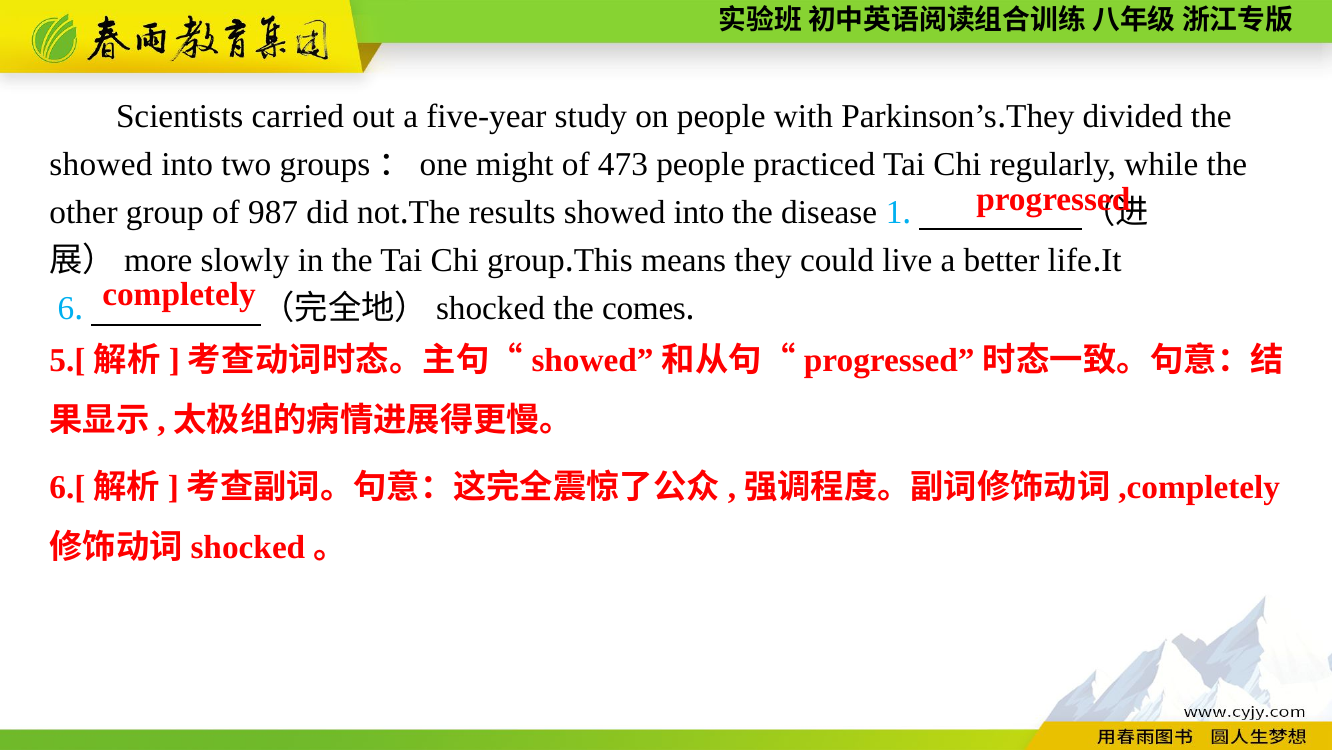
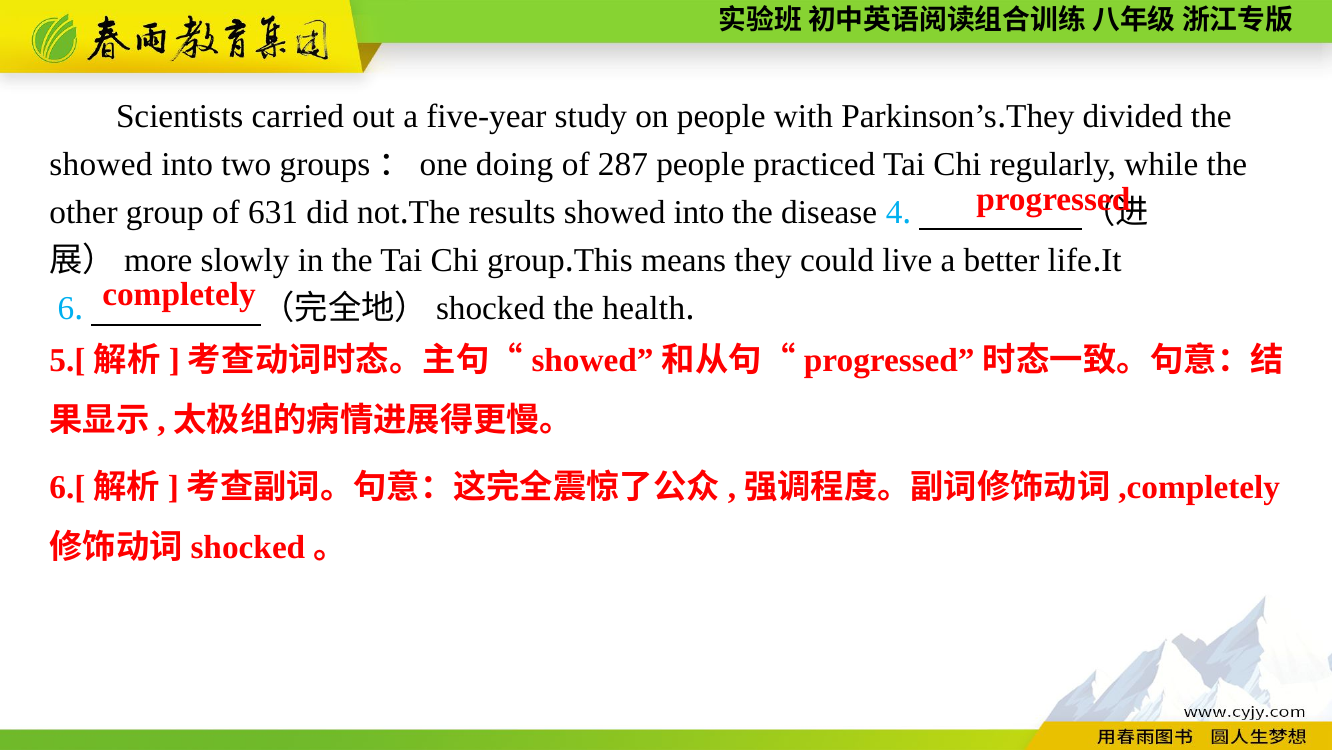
might: might -> doing (515, 165)
473: 473 -> 287 (623, 165)
987: 987 -> 631 (273, 213)
1: 1 -> 4 (894, 213)
comes: comes -> health (644, 309)
